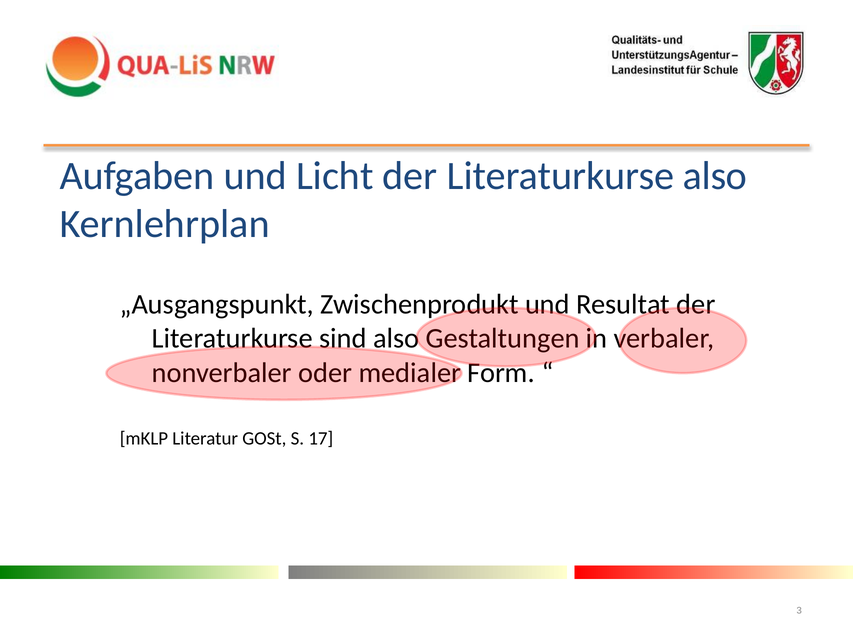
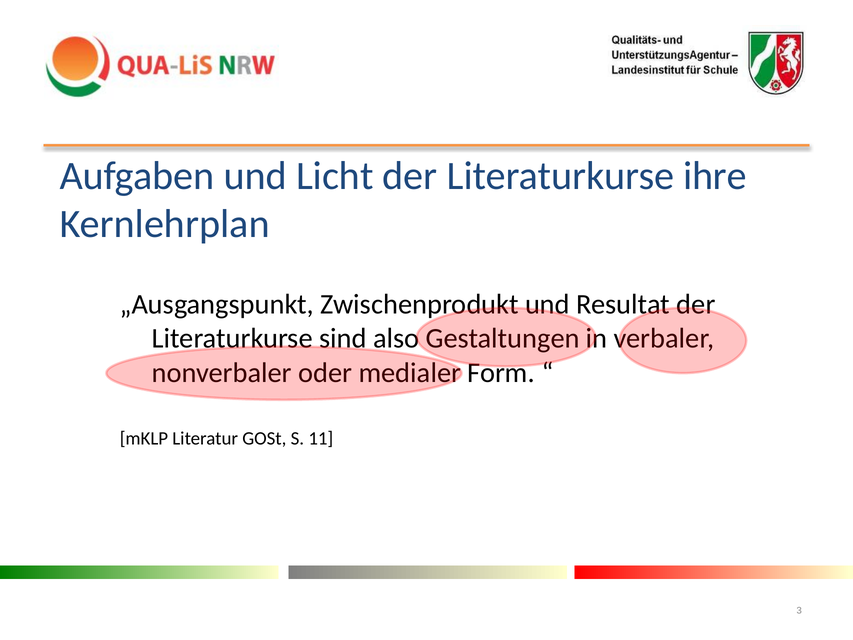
Literaturkurse also: also -> ihre (715, 176)
17: 17 -> 11 (321, 438)
